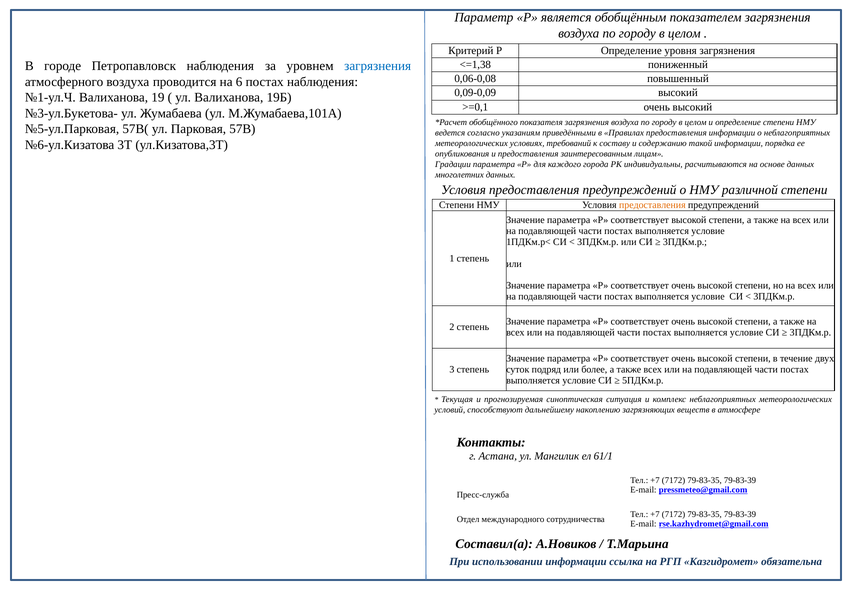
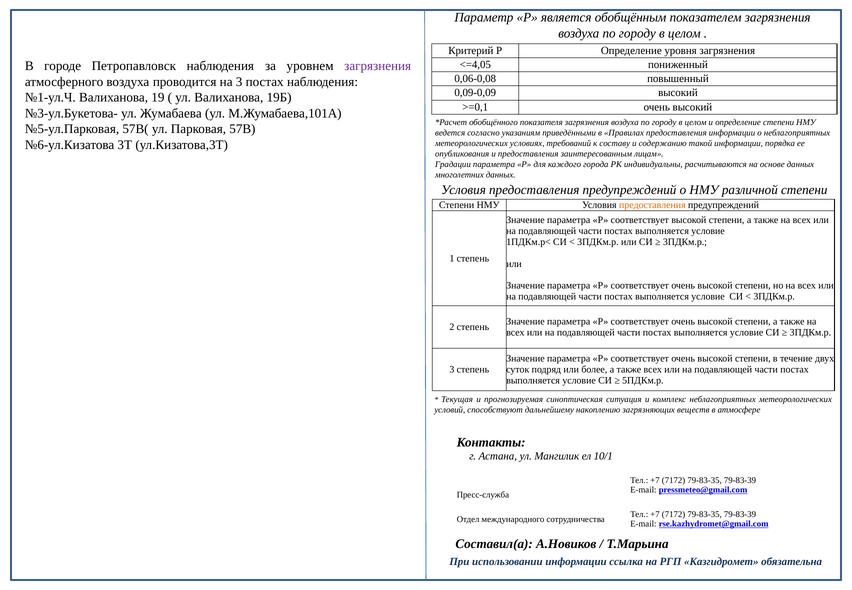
<=1,38: <=1,38 -> <=4,05 (475, 65)
загрязнения colour: blue -> purple (378, 66)
на 6: 6 -> 3 (239, 82)
61/1: 61/1 -> 10/1 (603, 456)
